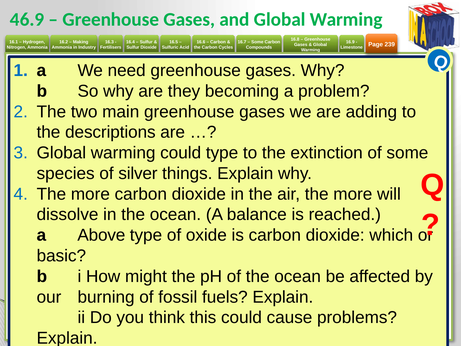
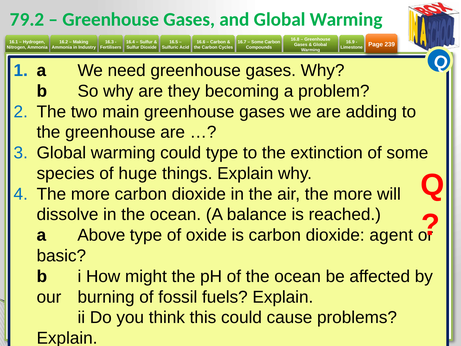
46.9: 46.9 -> 79.2 (27, 19)
the descriptions: descriptions -> greenhouse (110, 132)
silver: silver -> huge (138, 173)
which: which -> agent (391, 235)
